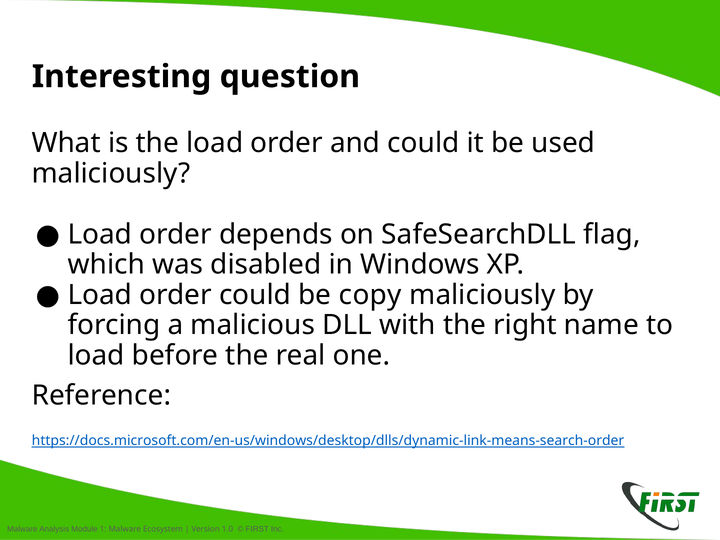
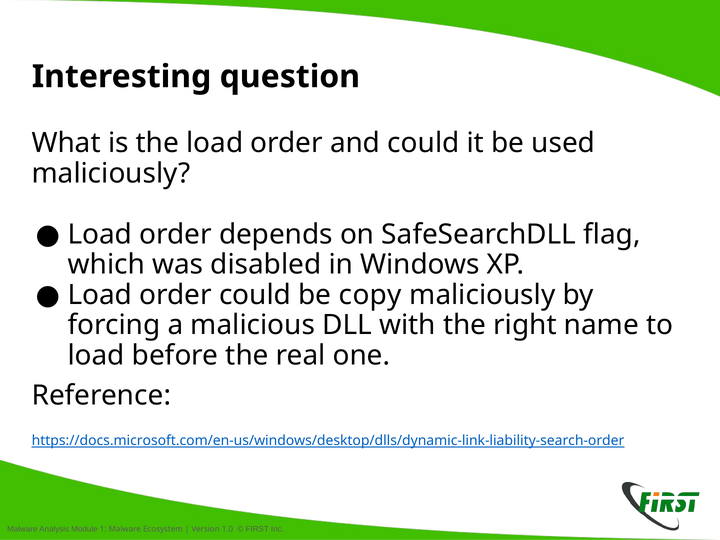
https://docs.microsoft.com/en-us/windows/desktop/dlls/dynamic-link-means-search-order: https://docs.microsoft.com/en-us/windows/desktop/dlls/dynamic-link-means-search-order -> https://docs.microsoft.com/en-us/windows/desktop/dlls/dynamic-link-liability-search-order (328, 440)
